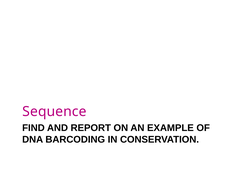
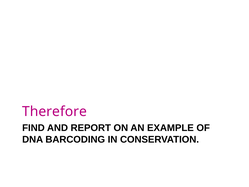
Sequence: Sequence -> Therefore (54, 111)
